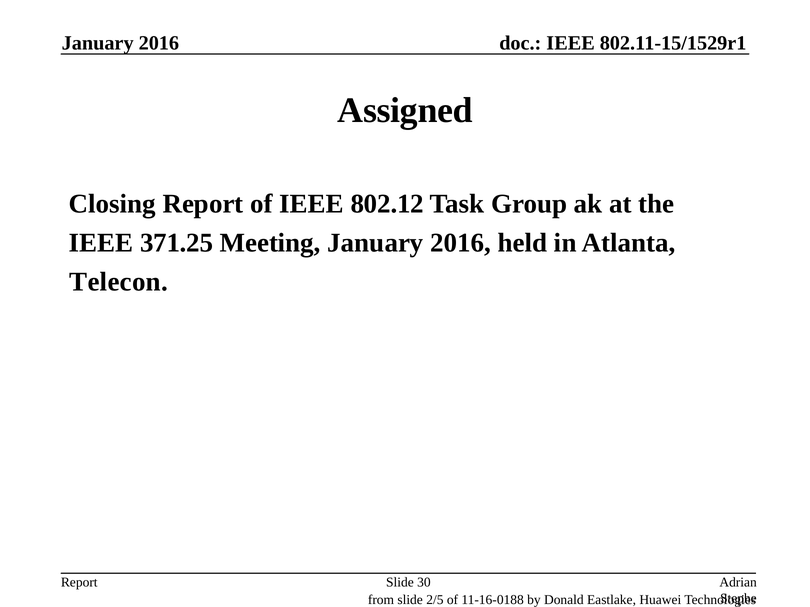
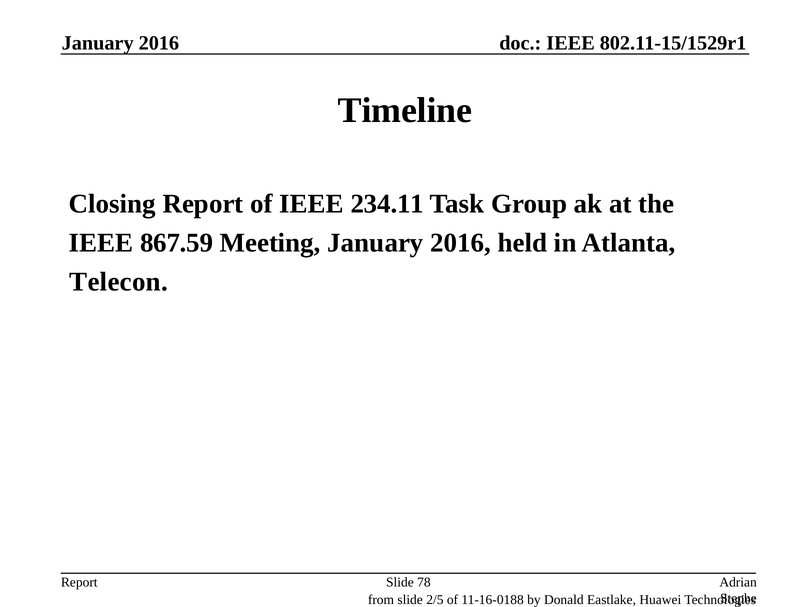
Assigned: Assigned -> Timeline (405, 110)
802.12: 802.12 -> 234.11 (387, 204)
371.25: 371.25 -> 867.59 (177, 243)
30: 30 -> 78 (424, 583)
